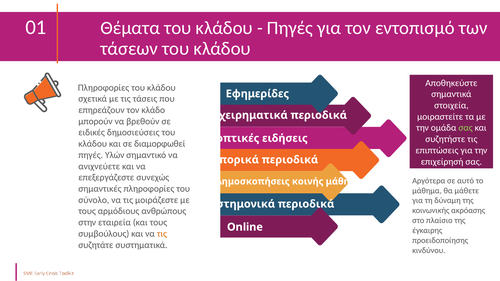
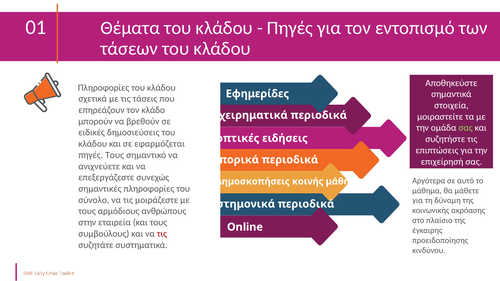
διαμορφωθεί: διαμορφωθεί -> εφαρμόζεται (160, 144)
πηγές Υλών: Υλών -> Τους (115, 155)
τις colour: orange -> red (162, 234)
